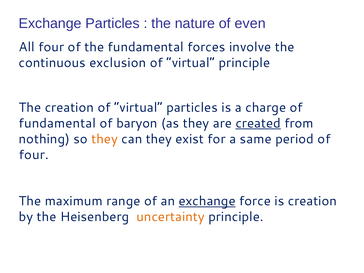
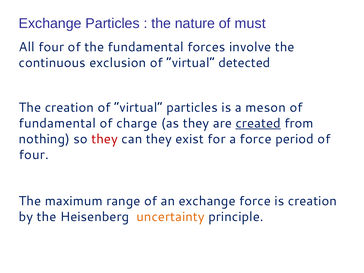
even: even -> must (250, 23)
virtual principle: principle -> detected (244, 63)
charge: charge -> meson (266, 107)
baryon: baryon -> charge (137, 123)
they colour: orange -> red (105, 139)
a same: same -> force (256, 139)
exchange underline: present -> none (207, 201)
